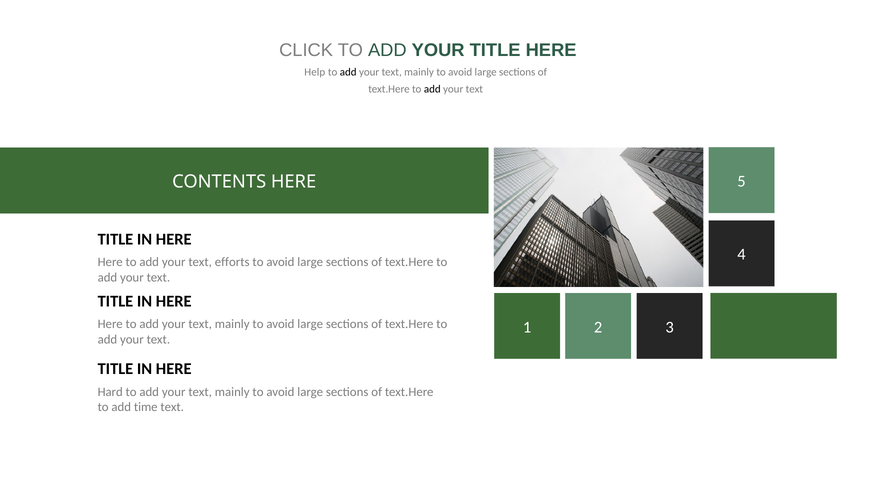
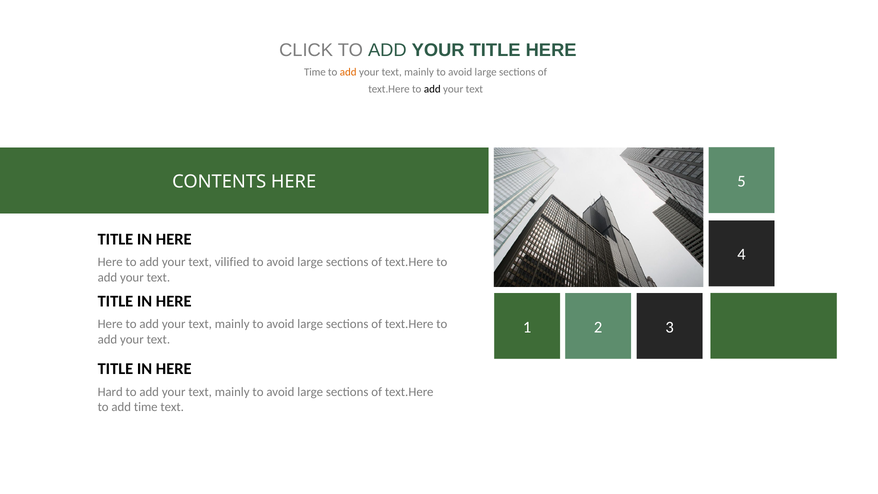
Help: Help -> Time (315, 72)
add colour: black -> orange (348, 72)
efforts: efforts -> vilified (232, 262)
